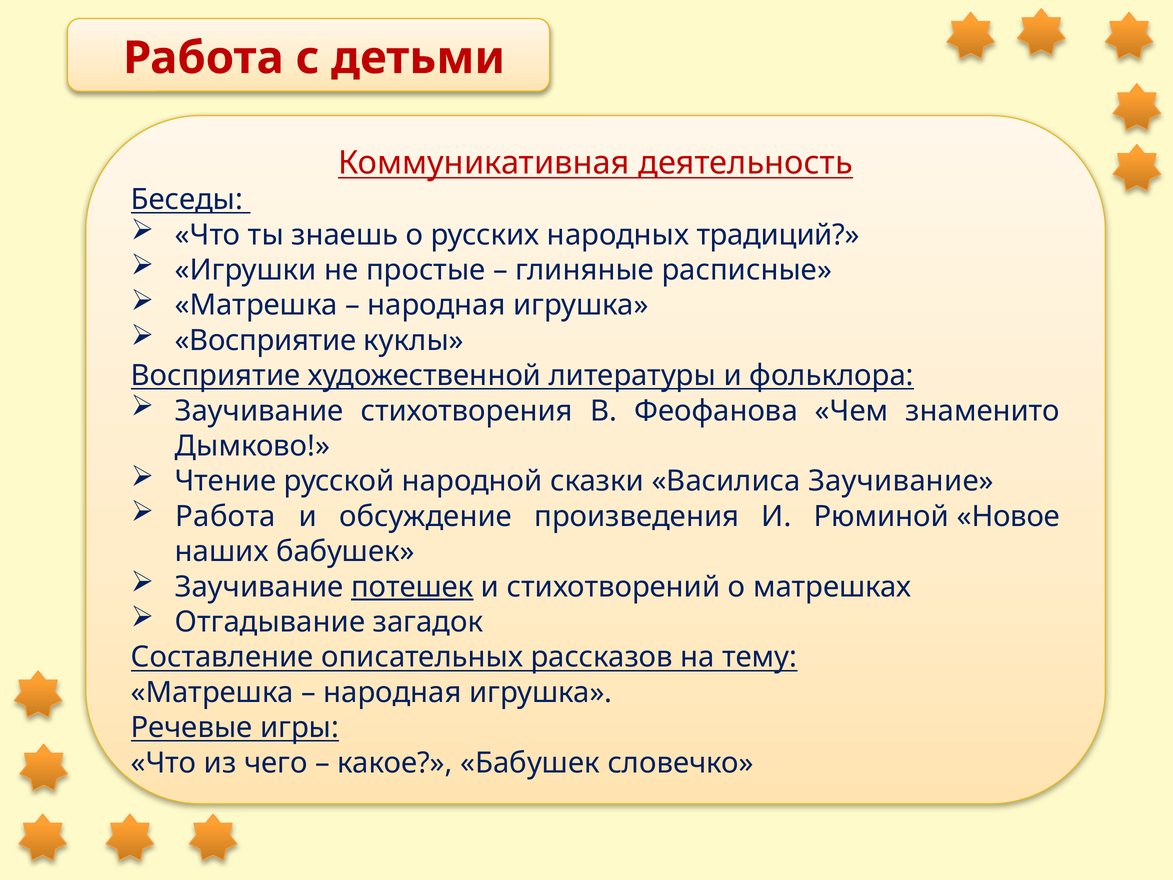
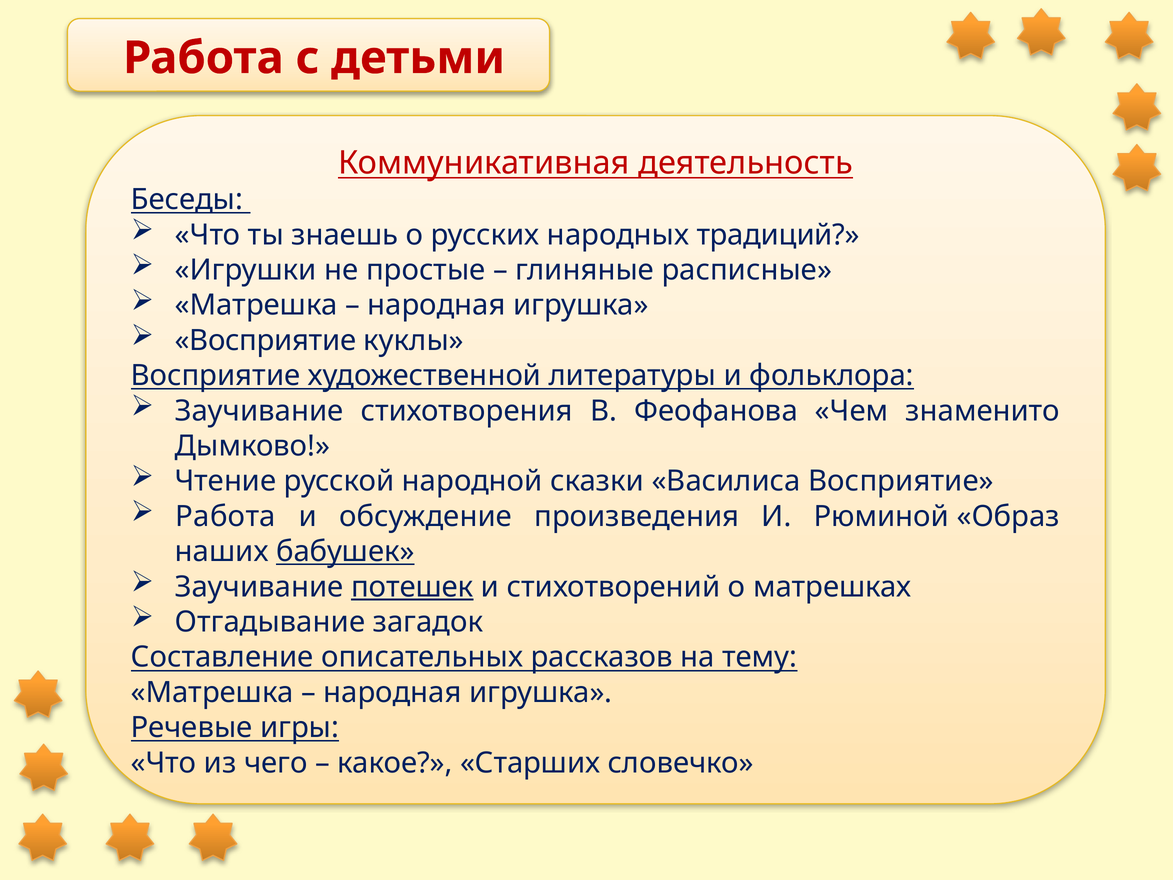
Василиса Заучивание: Заучивание -> Восприятие (901, 481)
Новое: Новое -> Образ (1008, 516)
бабушек underline: none -> present (345, 552)
какое Бабушек: Бабушек -> Старших (530, 763)
